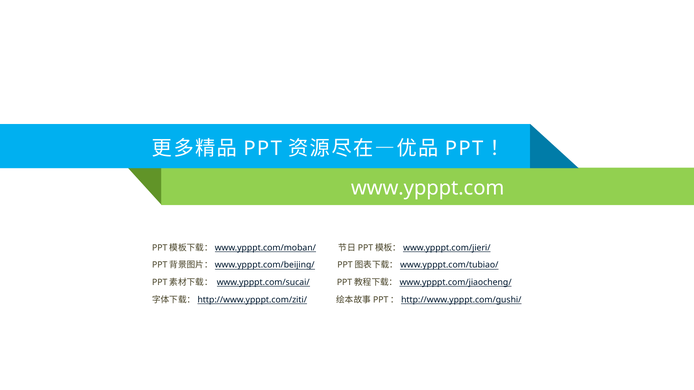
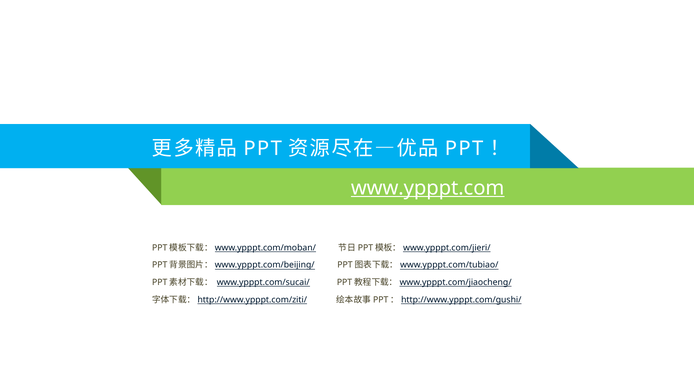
www.ypppt.com underline: none -> present (428, 188)
